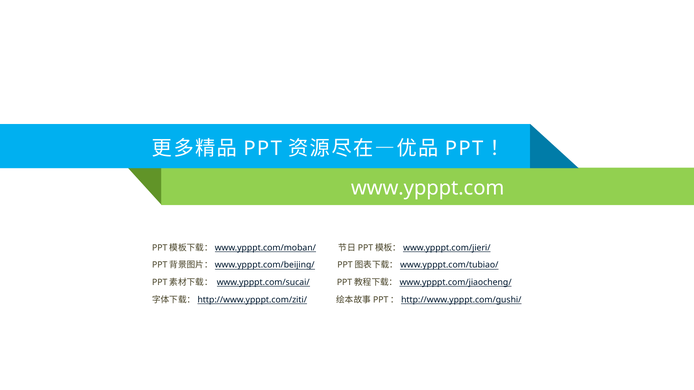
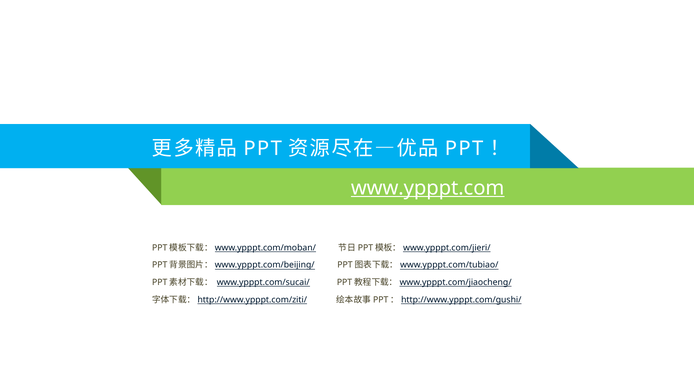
www.ypppt.com underline: none -> present (428, 188)
